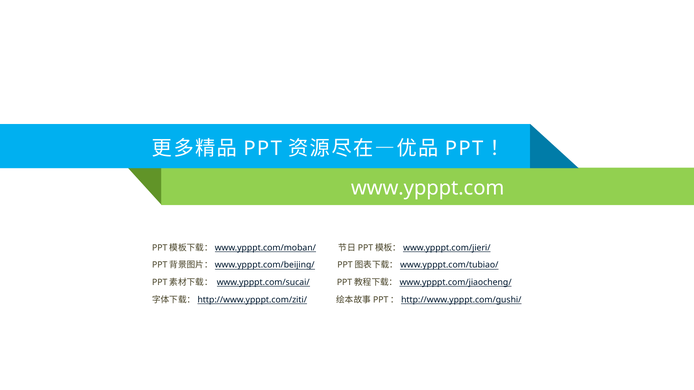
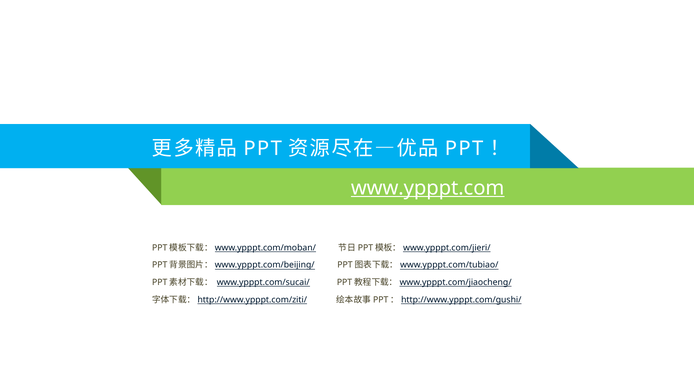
www.ypppt.com underline: none -> present (428, 188)
